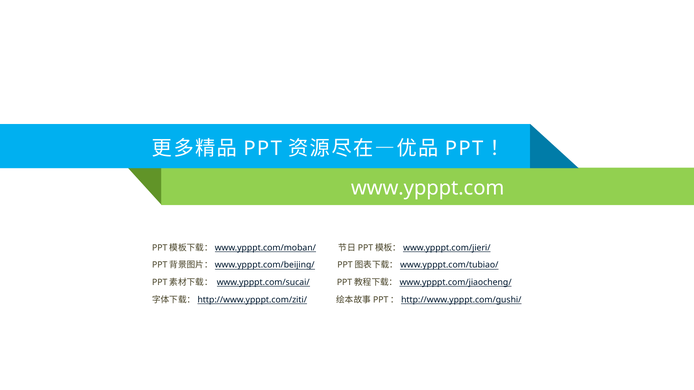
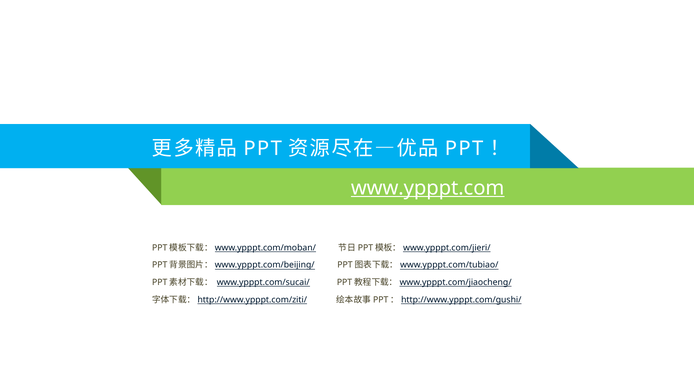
www.ypppt.com underline: none -> present (428, 188)
